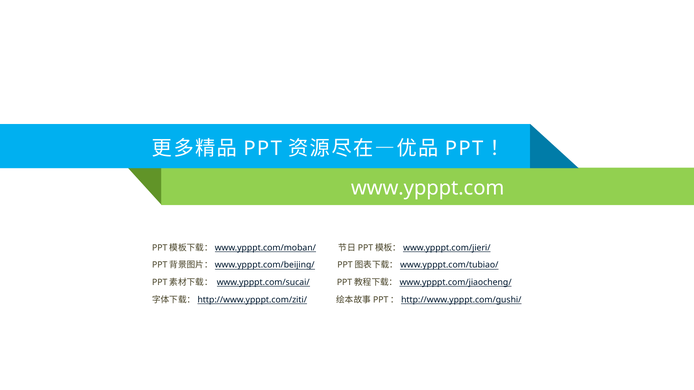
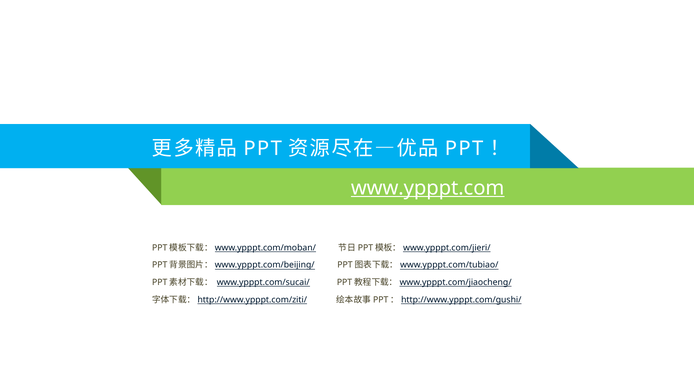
www.ypppt.com underline: none -> present (428, 188)
